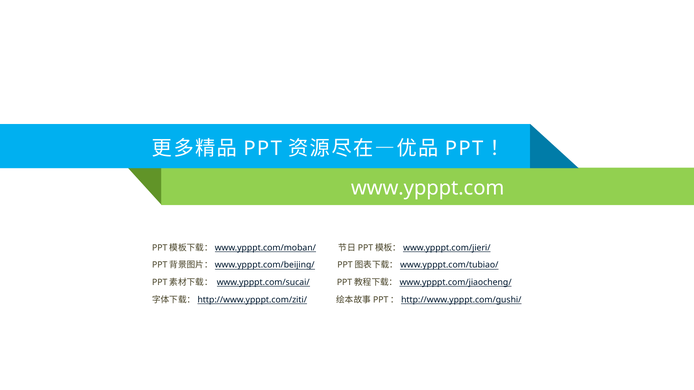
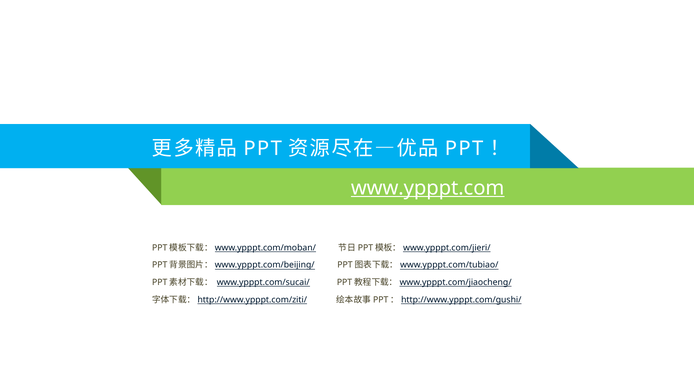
www.ypppt.com underline: none -> present (428, 188)
